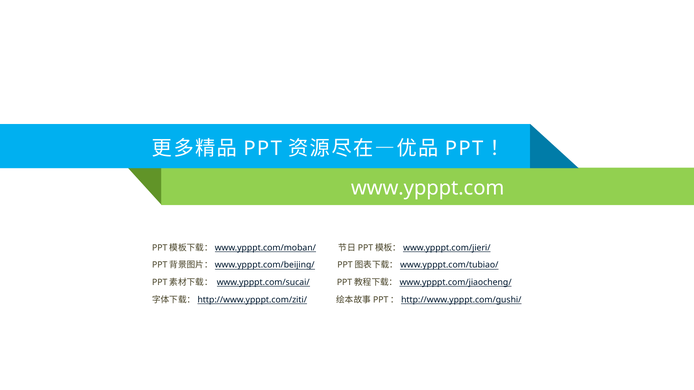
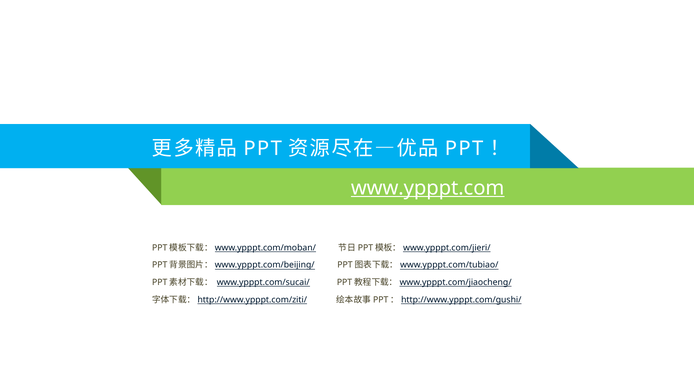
www.ypppt.com underline: none -> present (428, 188)
